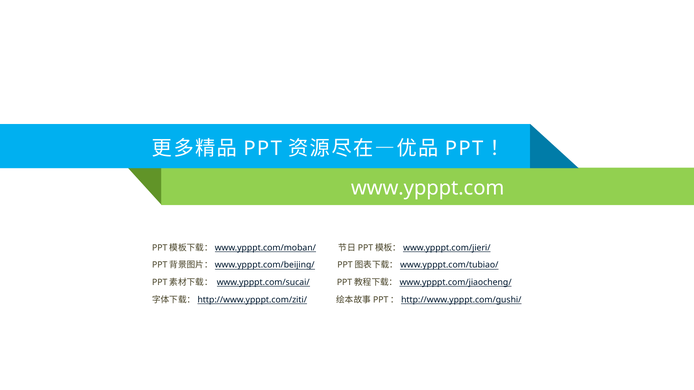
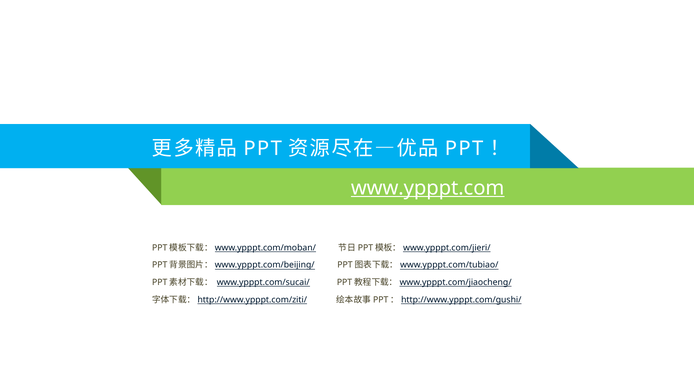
www.ypppt.com underline: none -> present (428, 188)
